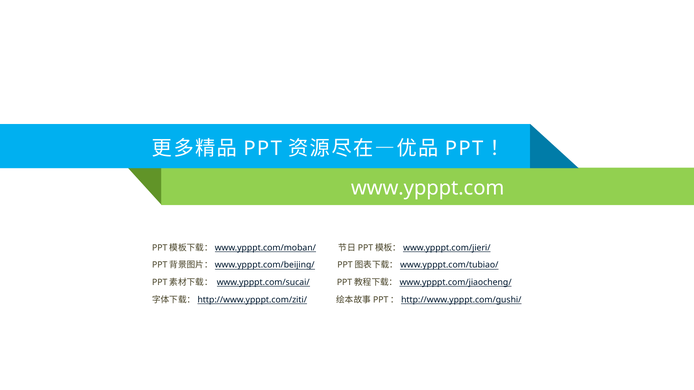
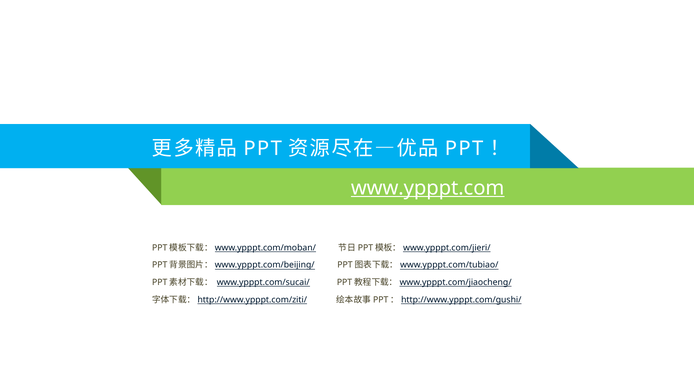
www.ypppt.com underline: none -> present (428, 188)
